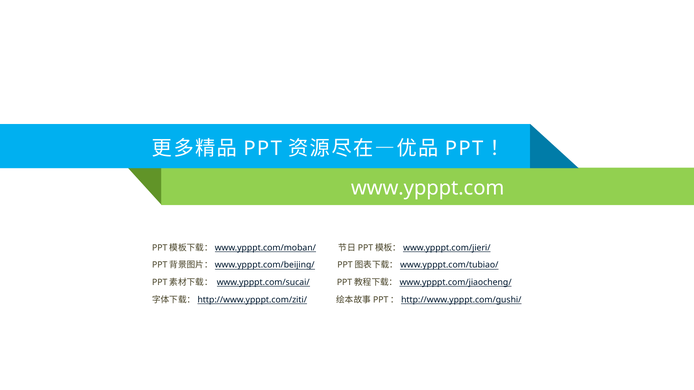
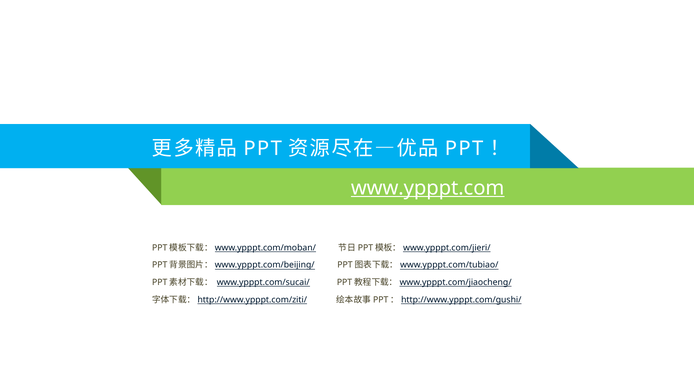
www.ypppt.com underline: none -> present (428, 188)
